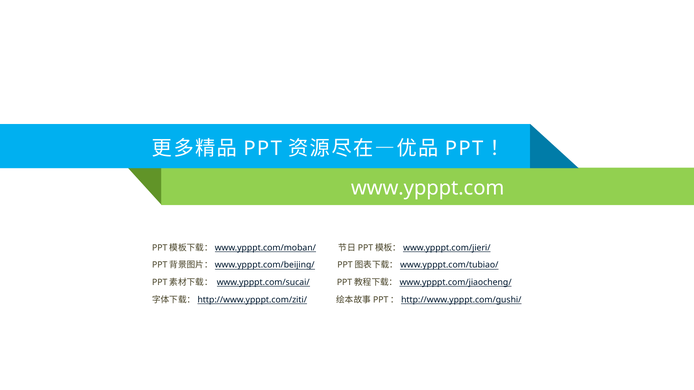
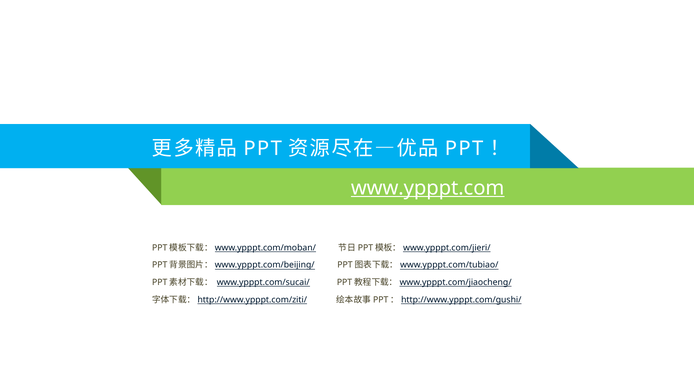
www.ypppt.com underline: none -> present (428, 188)
